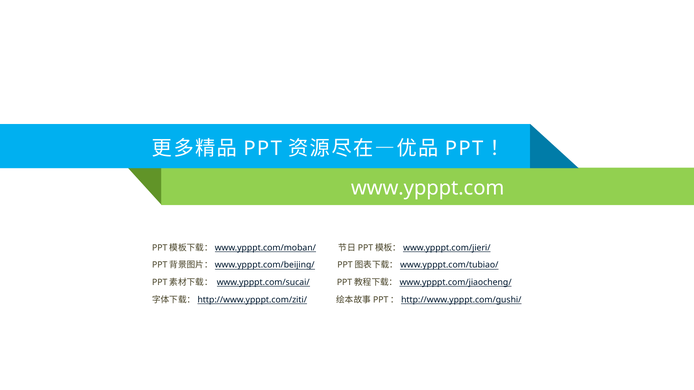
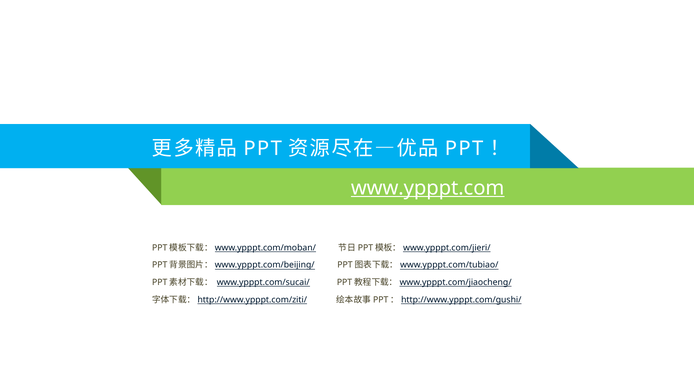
www.ypppt.com underline: none -> present (428, 188)
